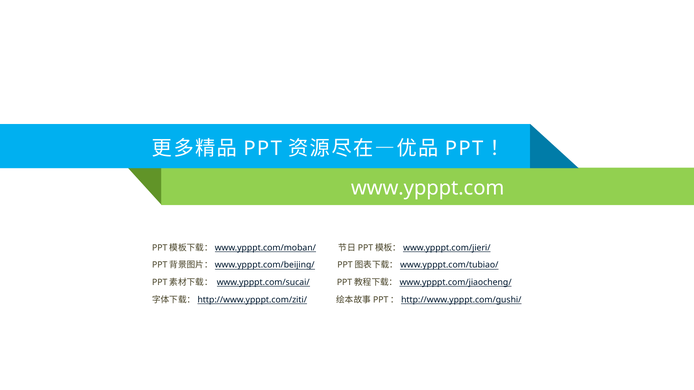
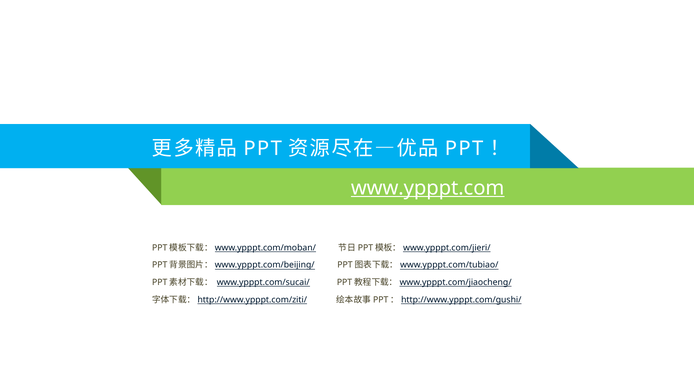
www.ypppt.com underline: none -> present (428, 188)
